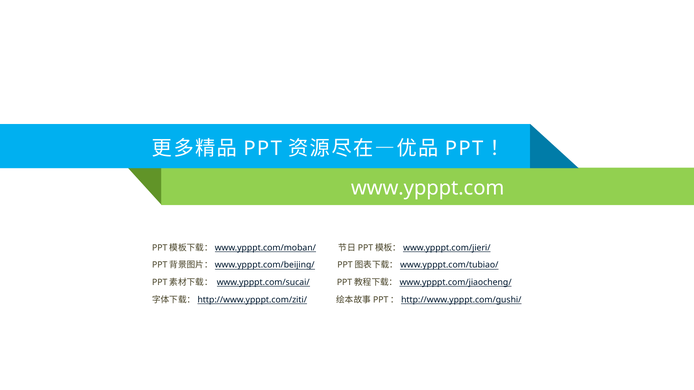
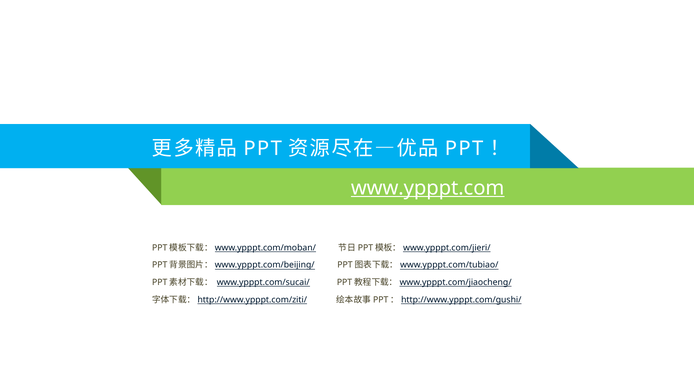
www.ypppt.com underline: none -> present (428, 188)
